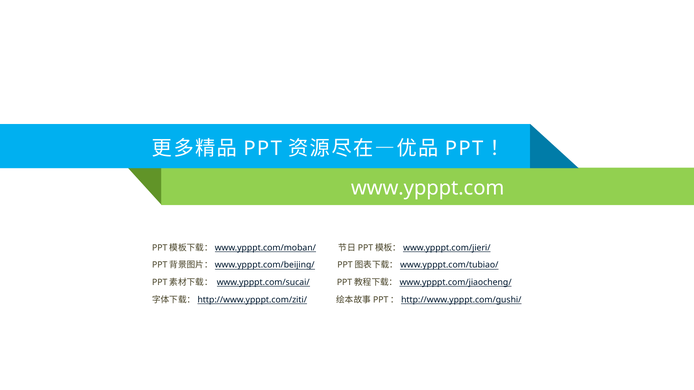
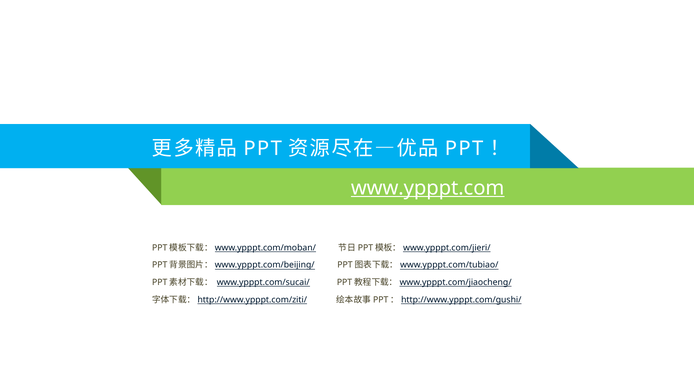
www.ypppt.com underline: none -> present (428, 188)
